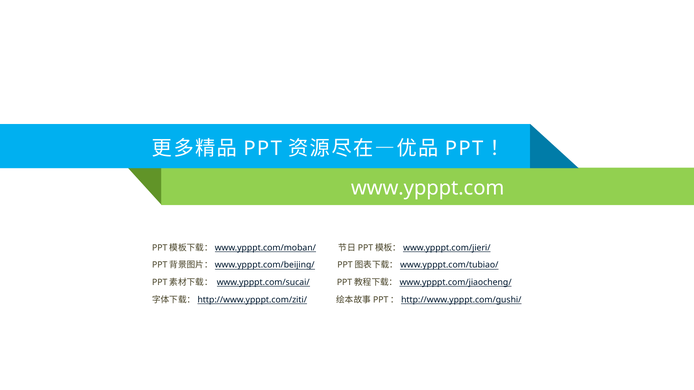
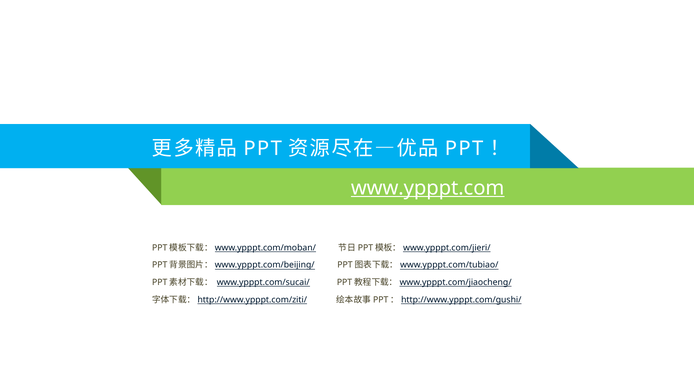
www.ypppt.com underline: none -> present (428, 188)
